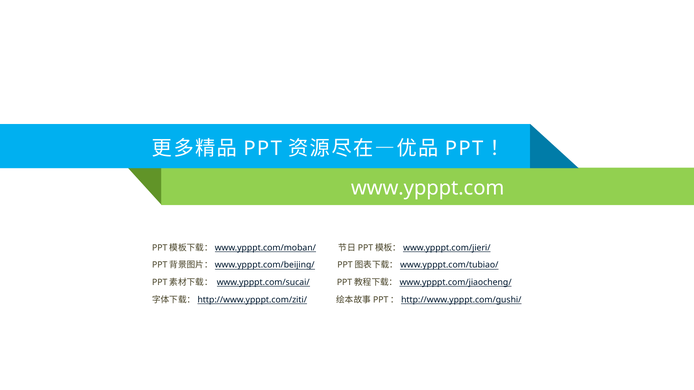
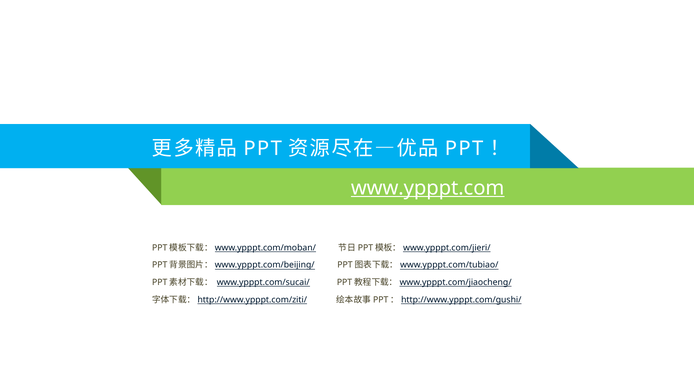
www.ypppt.com underline: none -> present (428, 188)
